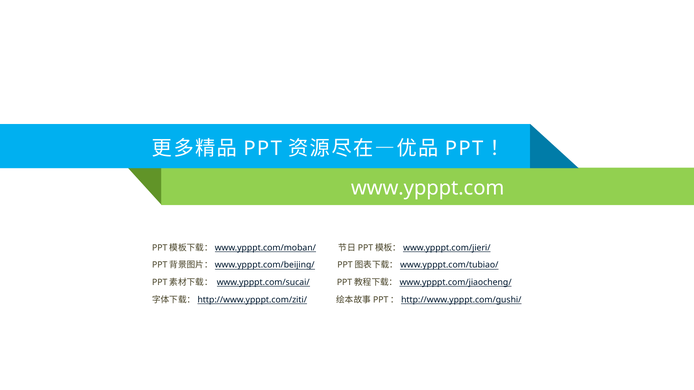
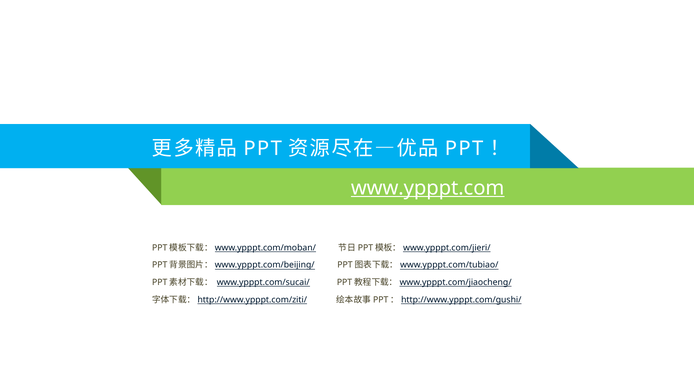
www.ypppt.com underline: none -> present (428, 188)
